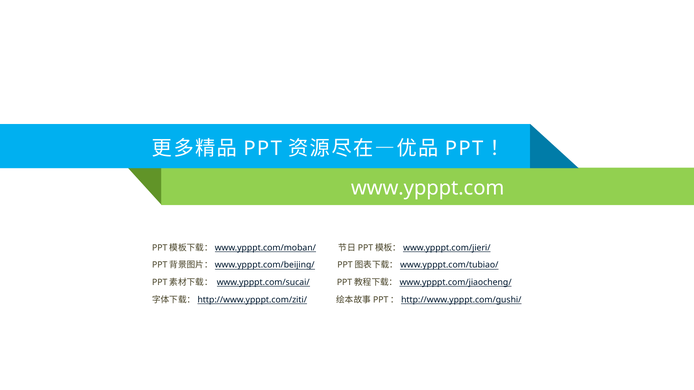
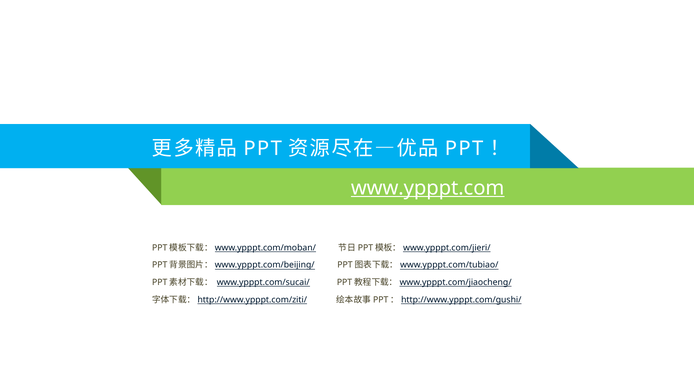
www.ypppt.com underline: none -> present (428, 188)
